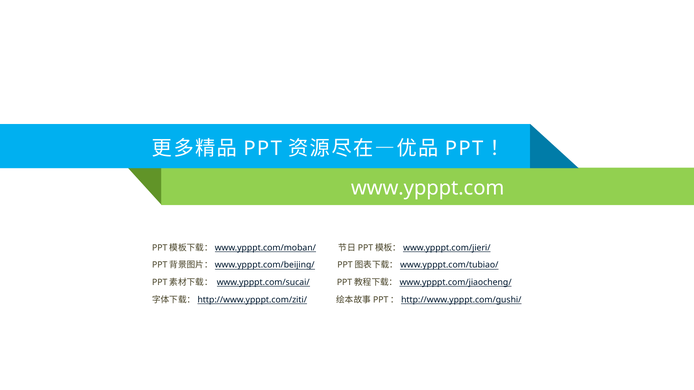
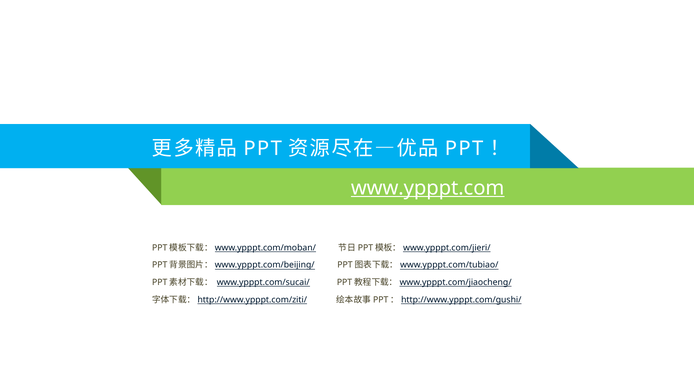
www.ypppt.com underline: none -> present (428, 188)
